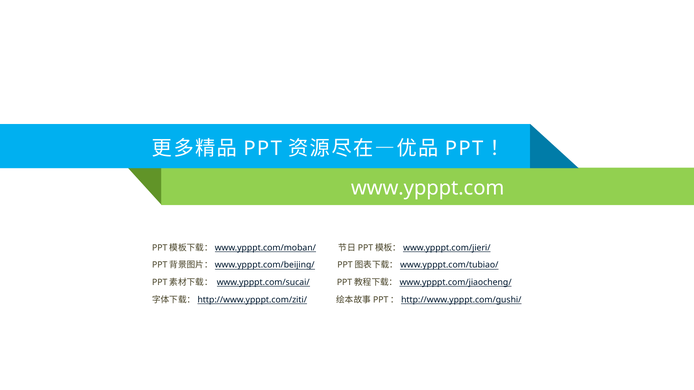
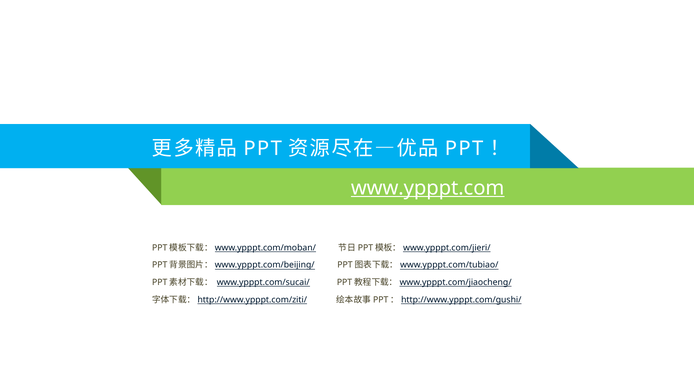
www.ypppt.com underline: none -> present (428, 188)
